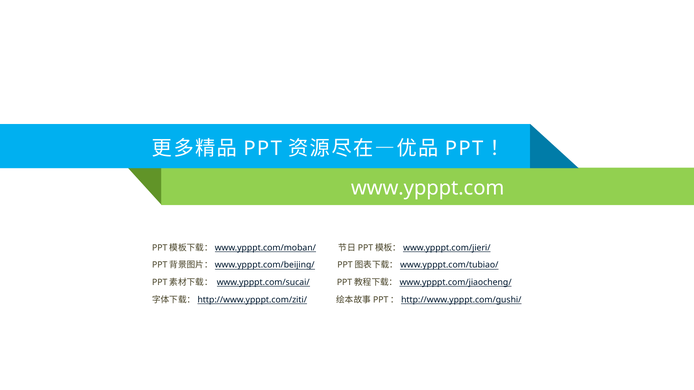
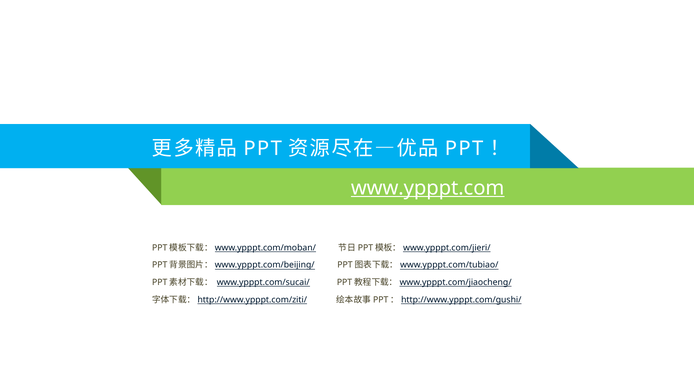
www.ypppt.com underline: none -> present (428, 188)
